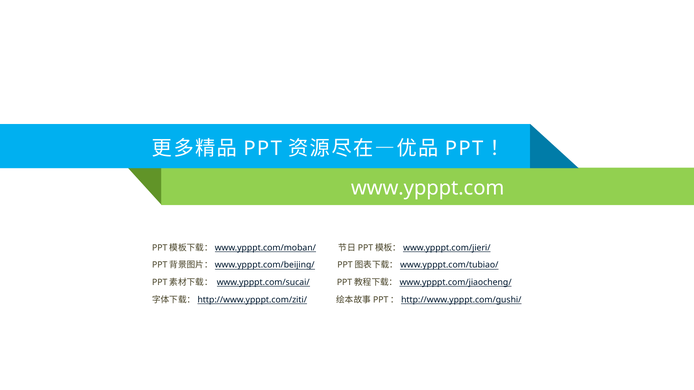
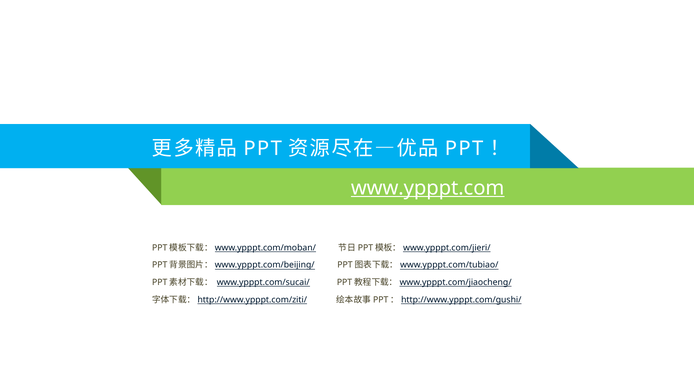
www.ypppt.com underline: none -> present (428, 188)
